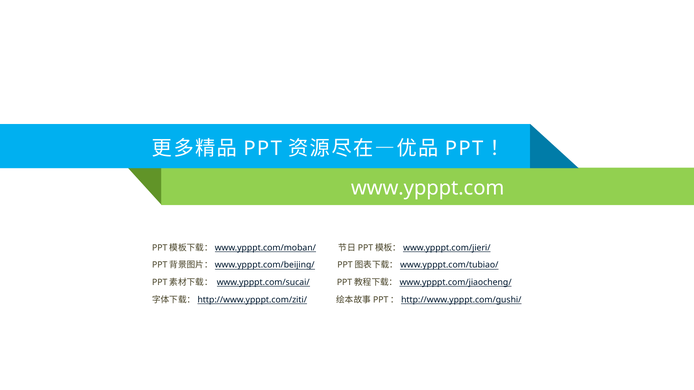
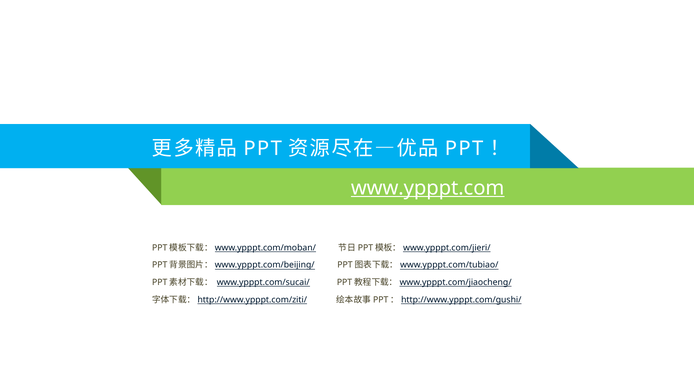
www.ypppt.com underline: none -> present (428, 188)
